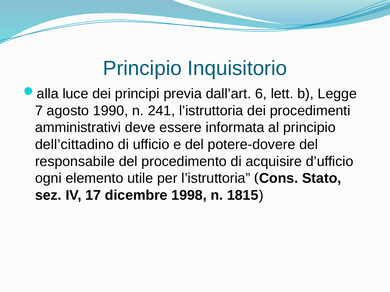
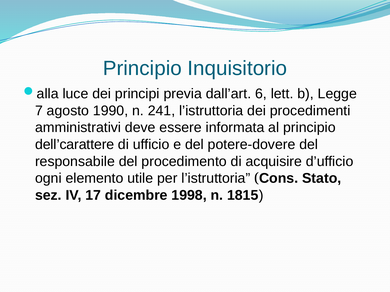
dell’cittadino: dell’cittadino -> dell’carattere (75, 145)
